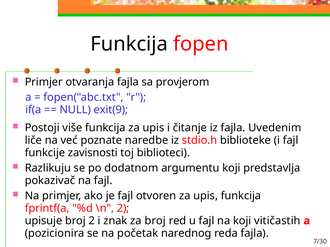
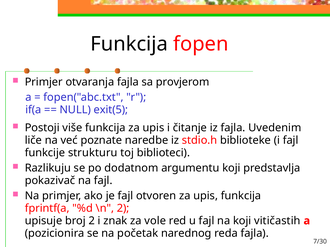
exit(9: exit(9 -> exit(5 (111, 110)
zavisnosti: zavisnosti -> strukturu (93, 153)
za broj: broj -> vole (155, 221)
